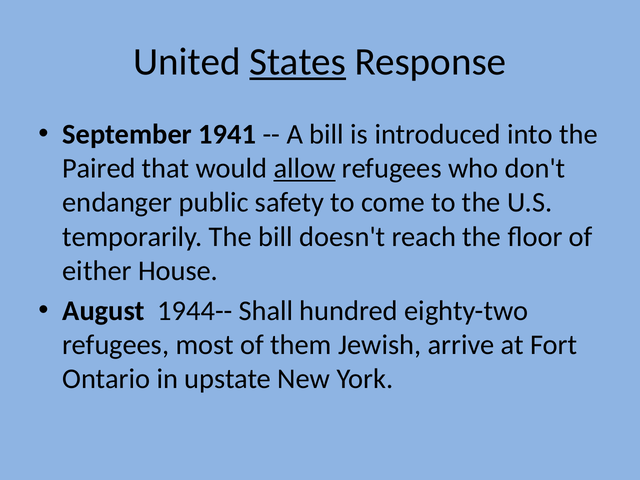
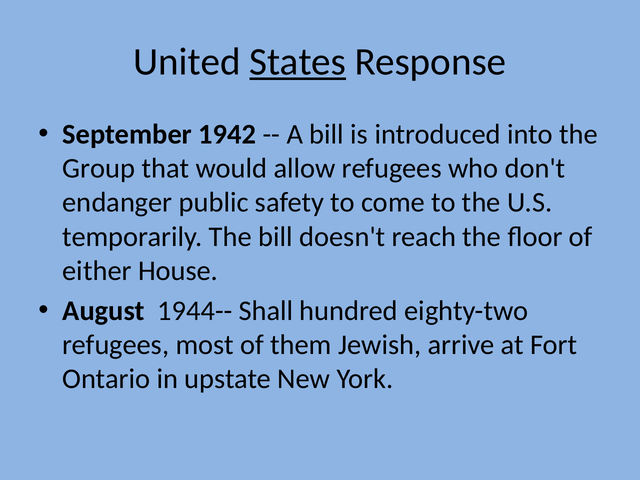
1941: 1941 -> 1942 (227, 134)
Paired: Paired -> Group (99, 168)
allow underline: present -> none (305, 168)
